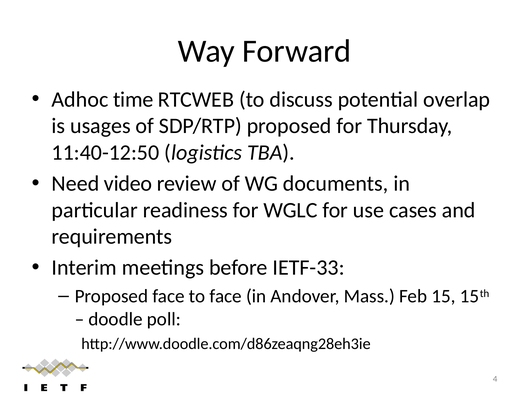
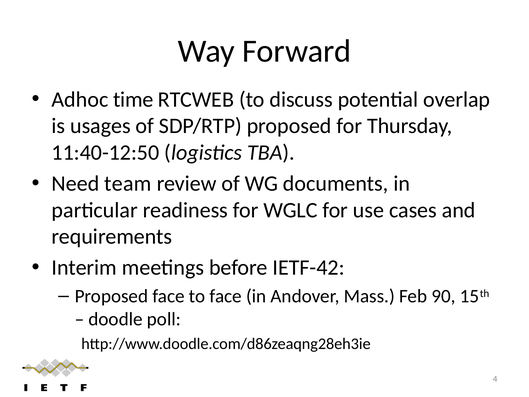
video: video -> team (128, 183)
IETF-33: IETF-33 -> IETF-42 (309, 268)
15: 15 -> 90 (444, 296)
